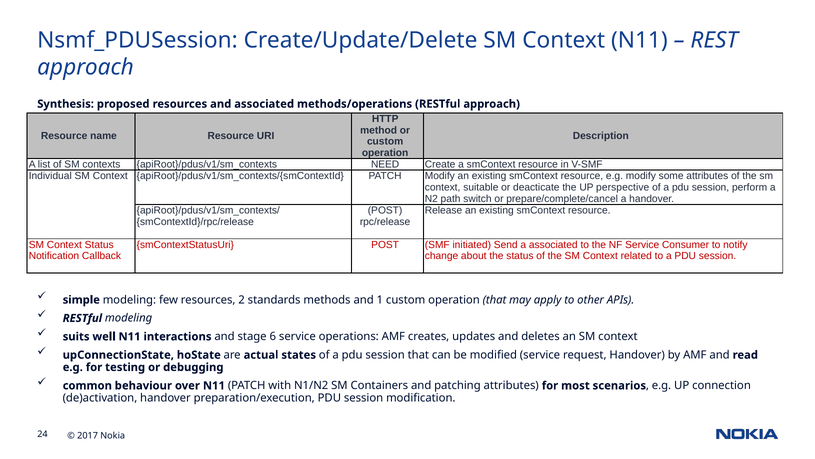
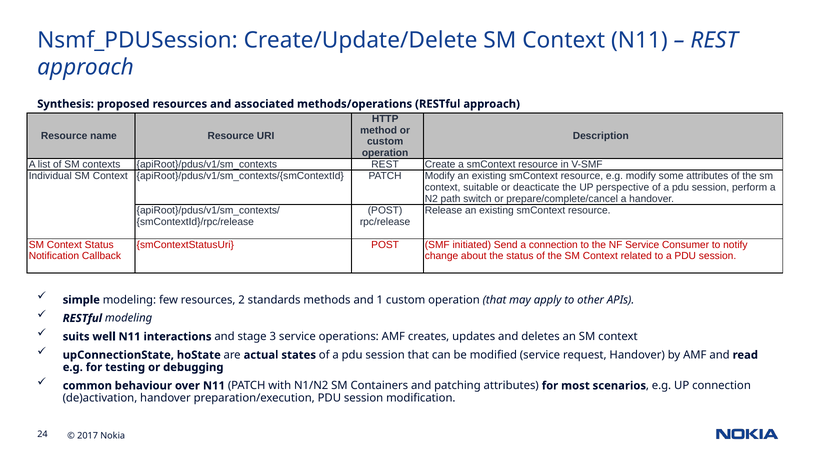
NEED: NEED -> REST (385, 164)
a associated: associated -> connection (553, 244)
6: 6 -> 3 (273, 336)
